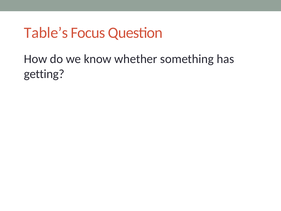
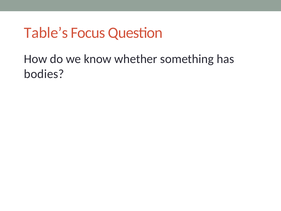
getting: getting -> bodies (44, 74)
